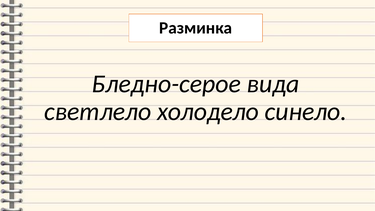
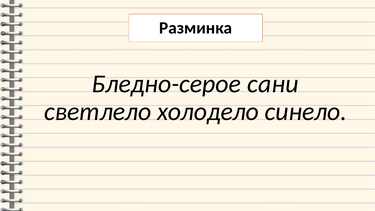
вида: вида -> сани (273, 84)
